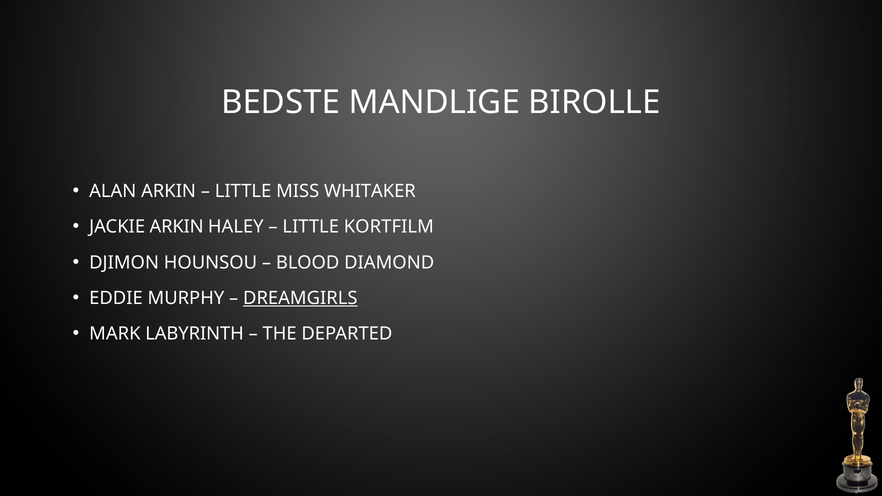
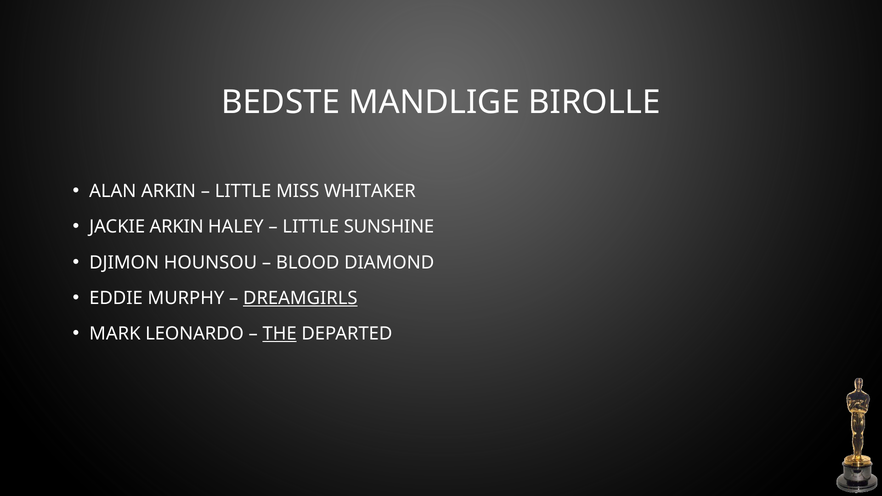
KORTFILM: KORTFILM -> SUNSHINE (389, 227)
LABYRINTH: LABYRINTH -> LEONARDO (195, 334)
THE underline: none -> present (280, 334)
